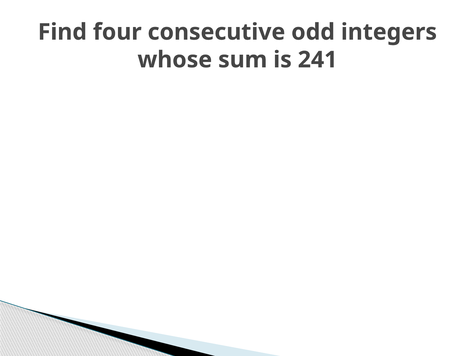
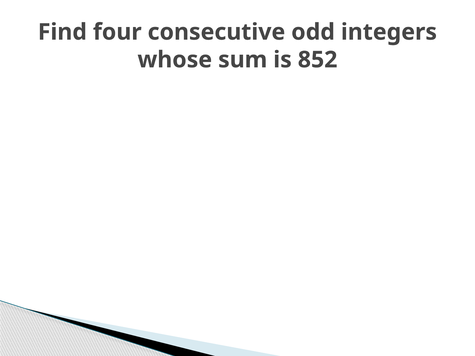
241: 241 -> 852 (318, 60)
